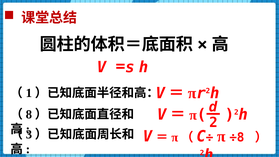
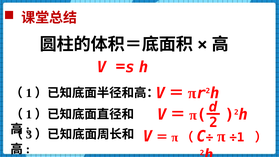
8: 8 -> 1 (29, 114)
÷8: ÷8 -> ÷1 (237, 137)
